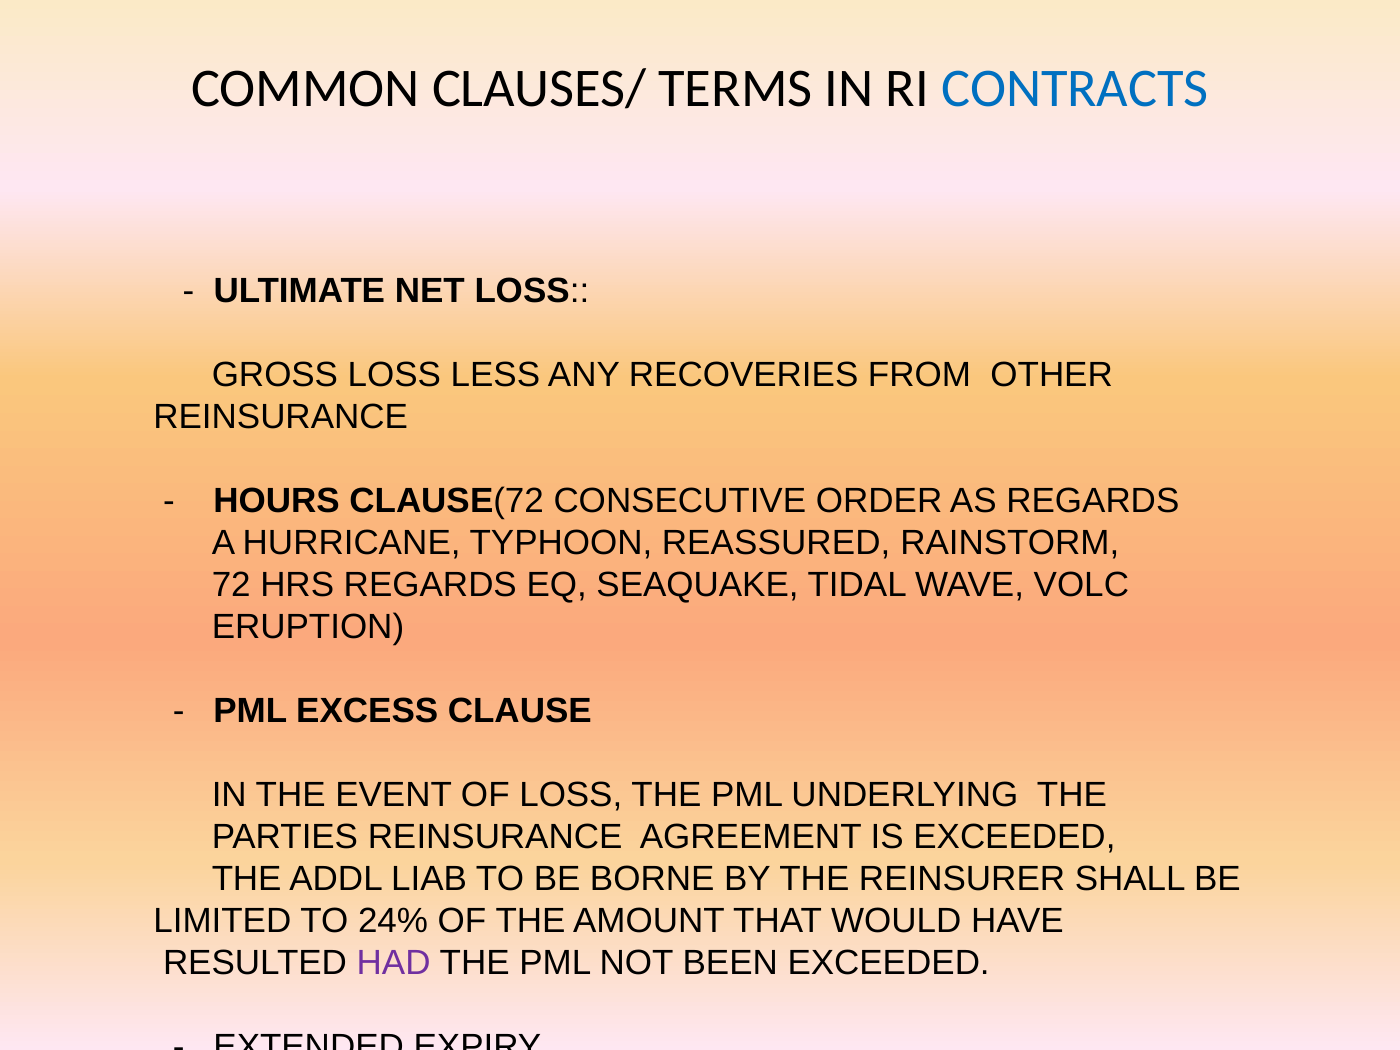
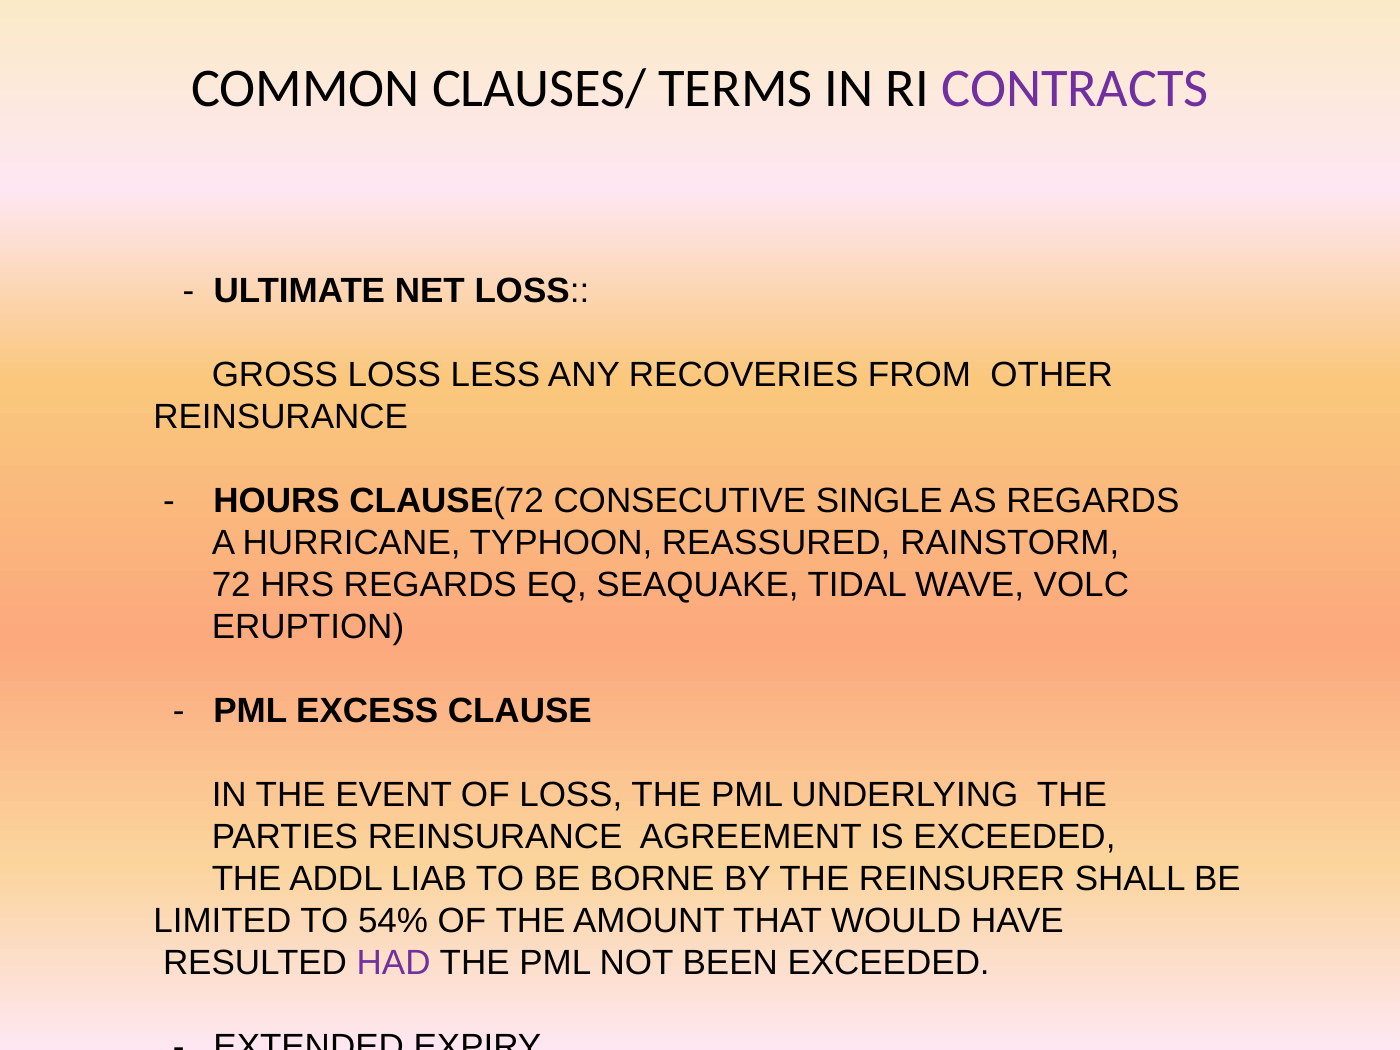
CONTRACTS colour: blue -> purple (1075, 89)
ORDER: ORDER -> SINGLE (879, 501)
24%: 24% -> 54% (393, 921)
